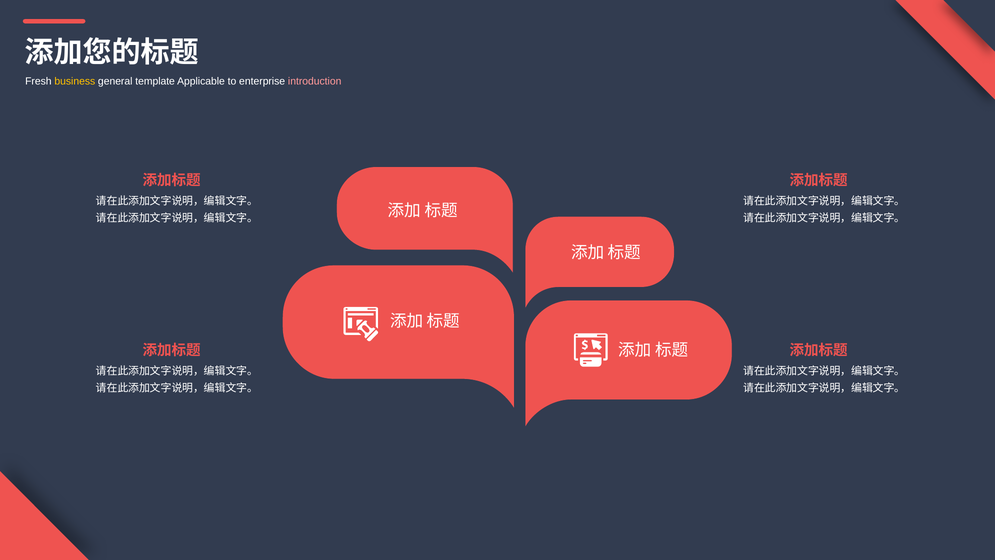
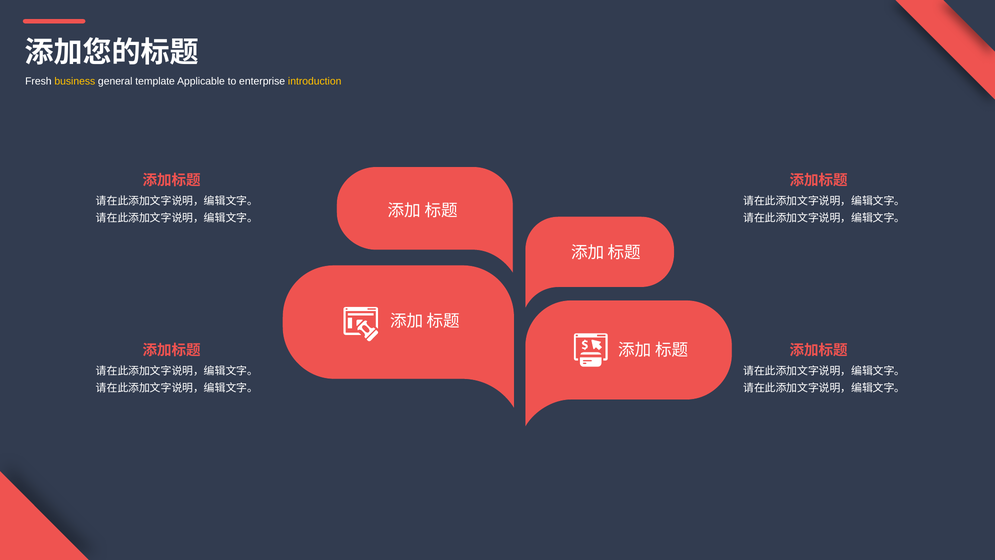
introduction colour: pink -> yellow (315, 81)
